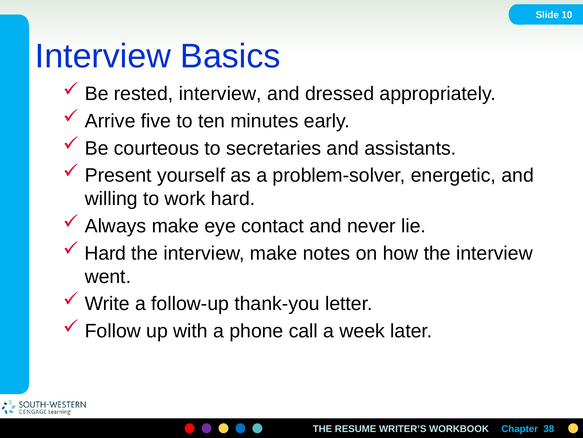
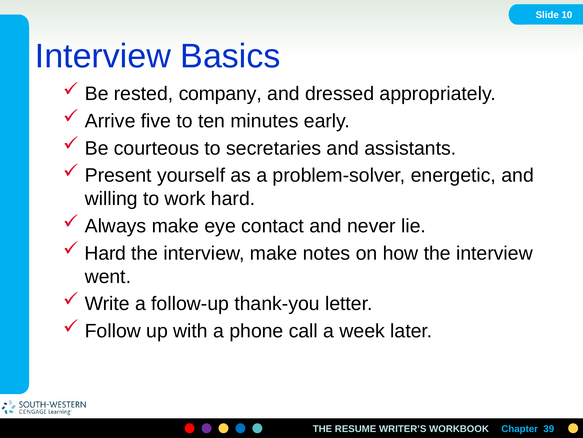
rested interview: interview -> company (220, 94)
38: 38 -> 39 (549, 428)
